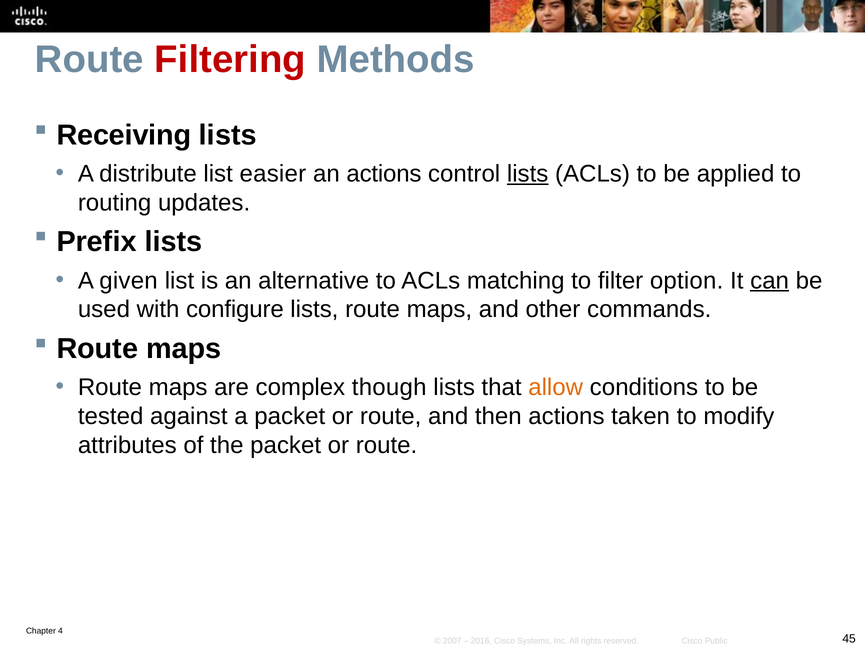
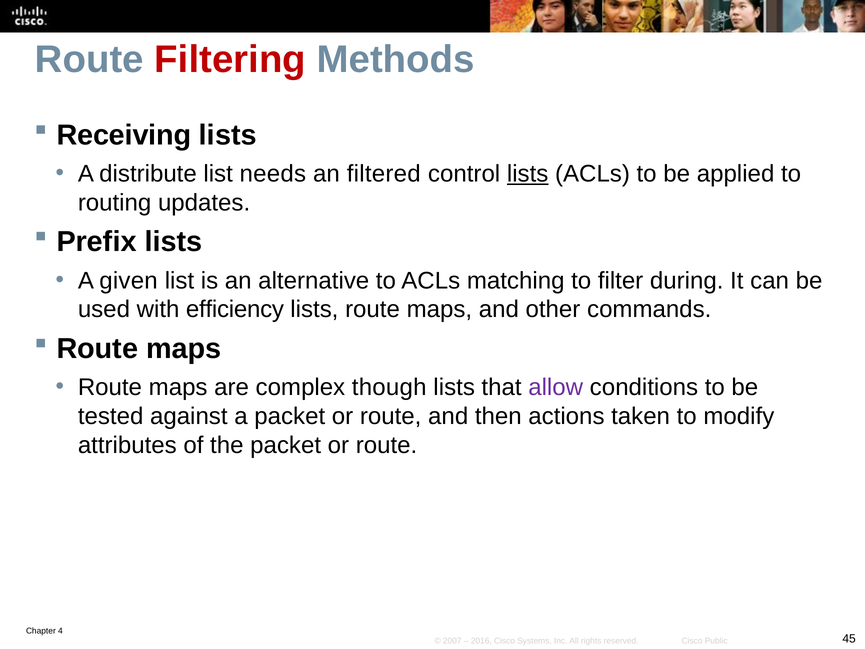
easier: easier -> needs (273, 174)
an actions: actions -> filtered (384, 174)
option: option -> during (687, 280)
can underline: present -> none (770, 280)
configure: configure -> efficiency (235, 309)
allow colour: orange -> purple (556, 387)
